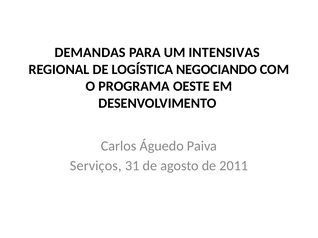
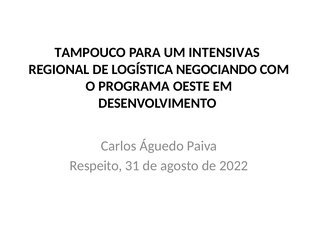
DEMANDAS: DEMANDAS -> TAMPOUCO (90, 53)
Serviços: Serviços -> Respeito (96, 166)
2011: 2011 -> 2022 (234, 166)
